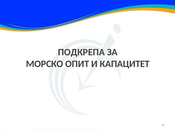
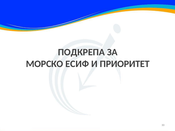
ОПИТ: ОПИТ -> ЕСИФ (77, 64)
КАПАЦИТЕТ: КАПАЦИТЕТ -> ПРИОРИТЕТ (125, 64)
